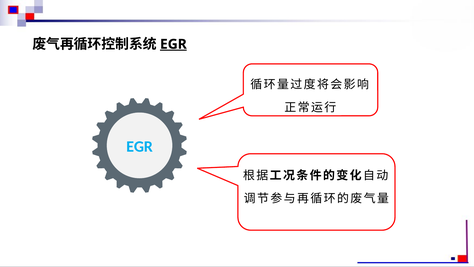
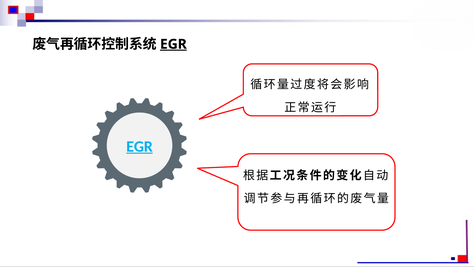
EGR underline: none -> present (140, 146)
